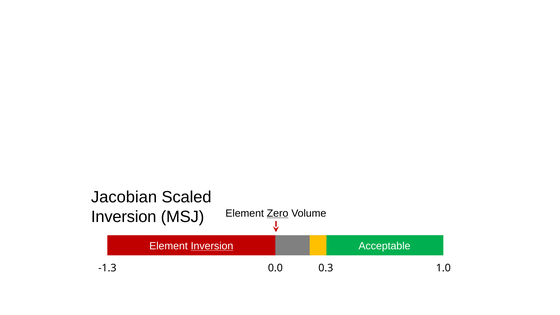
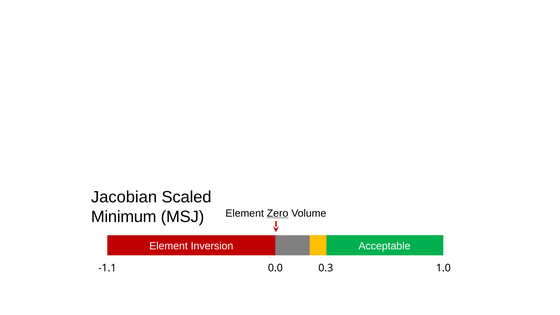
Inversion: Inversion -> Minimum (124, 217)
Inversion underline: present -> none (212, 246)
-1.3: -1.3 -> -1.1 (107, 268)
